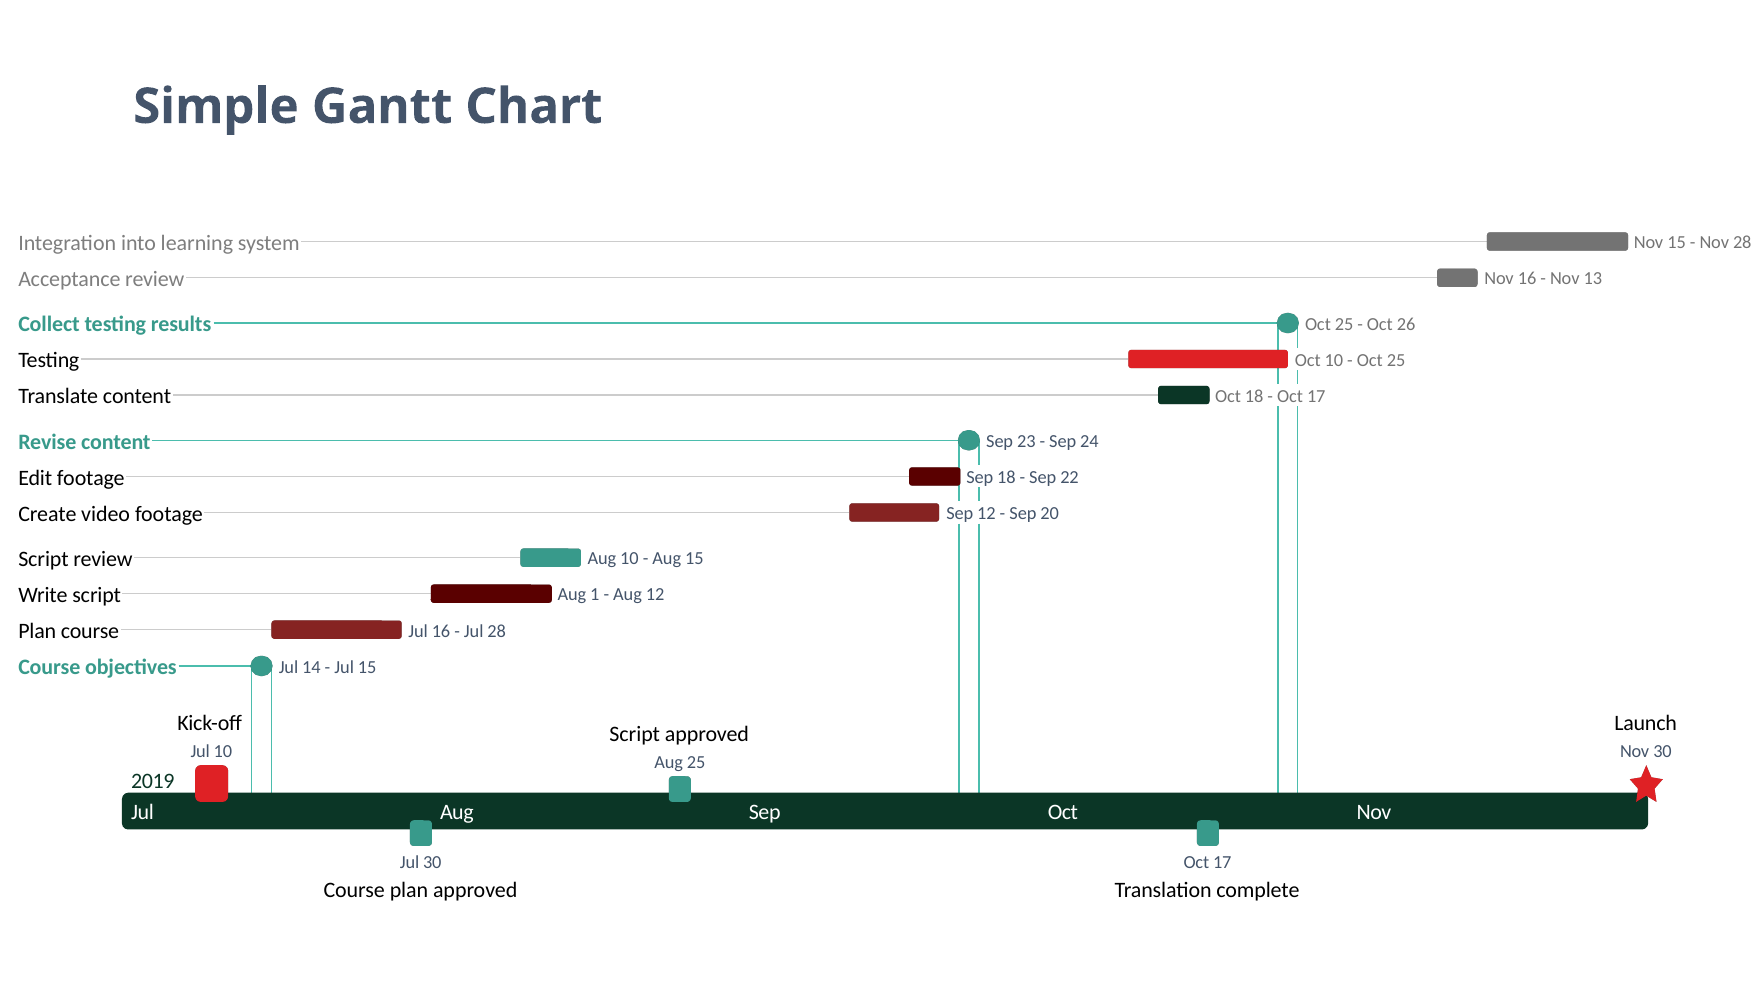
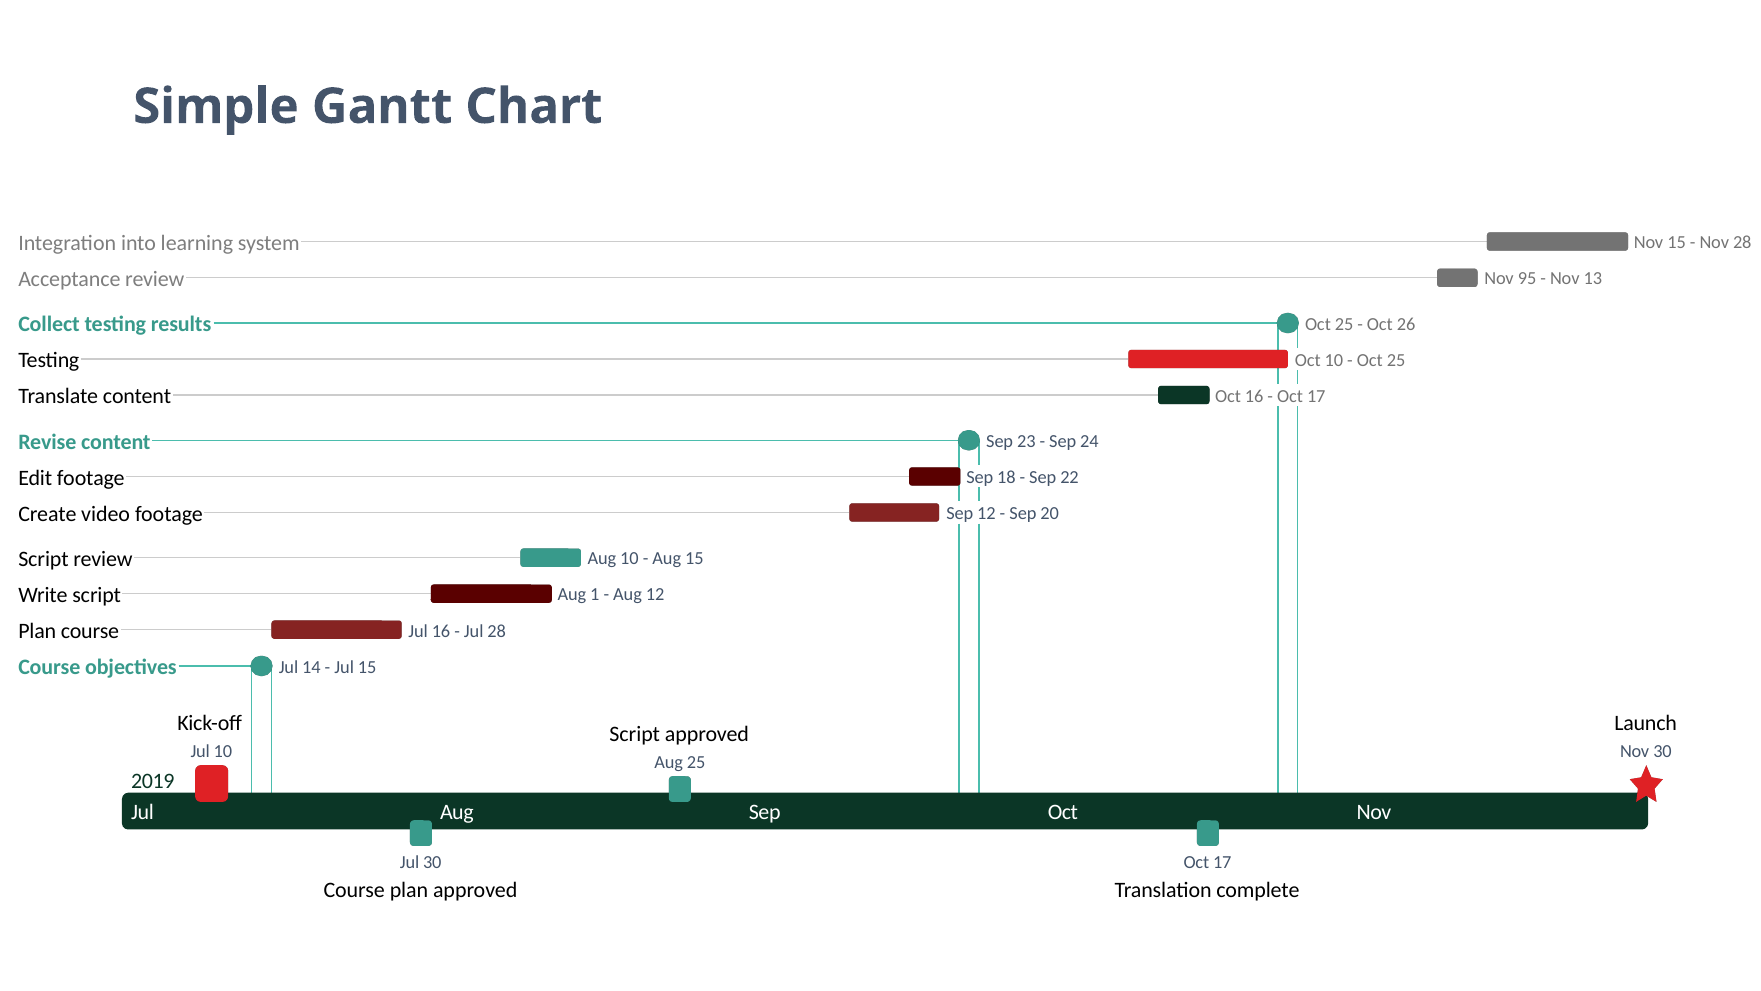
Nov 16: 16 -> 95 (1527, 279)
Oct 18: 18 -> 16 (1254, 396)
